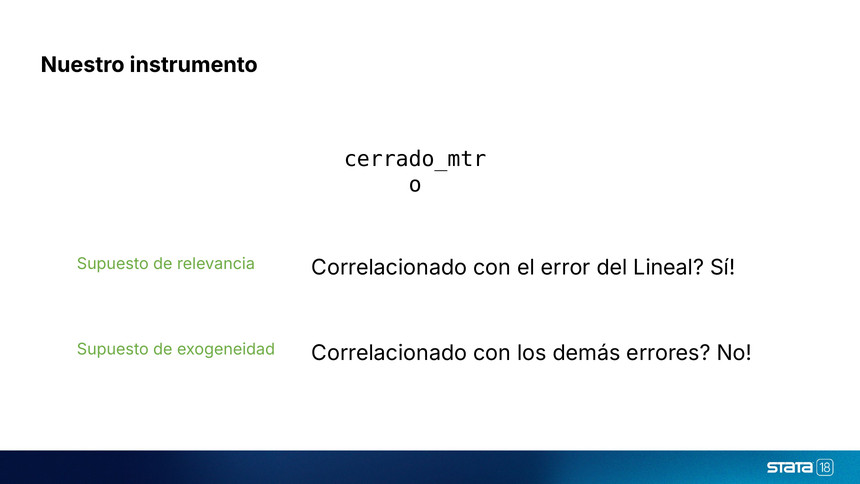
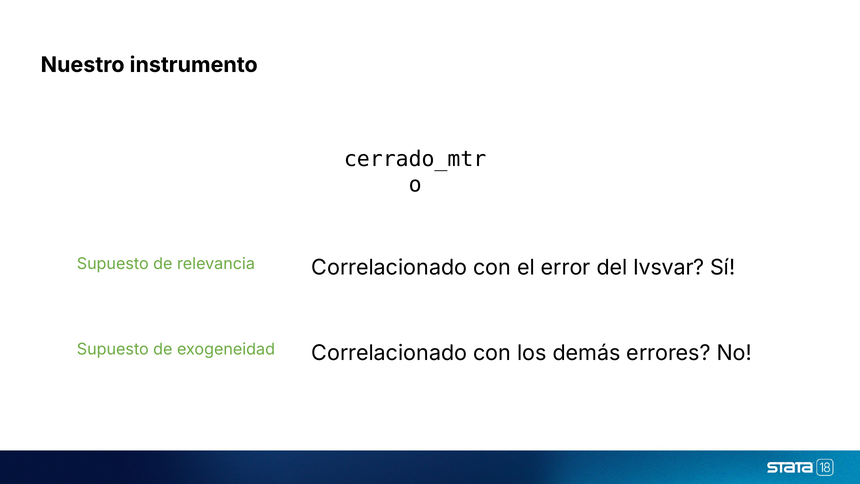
Lineal: Lineal -> Ivsvar (669, 267)
